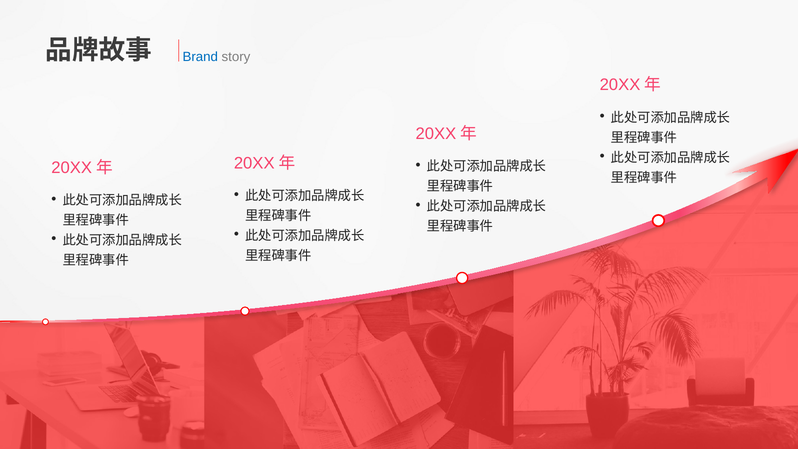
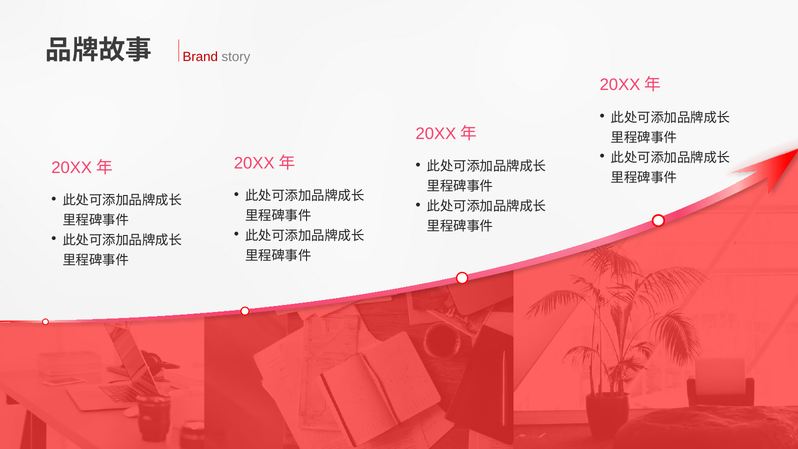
Brand colour: blue -> red (200, 57)
